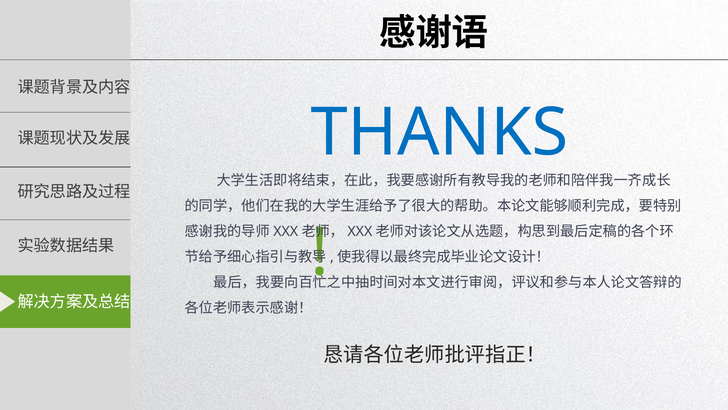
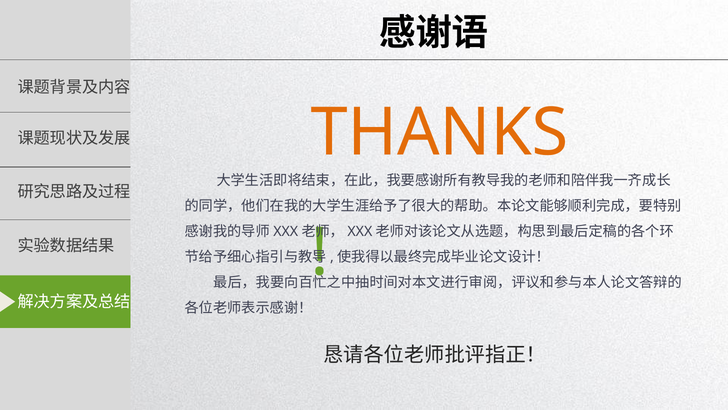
THANKS colour: blue -> orange (440, 133)
